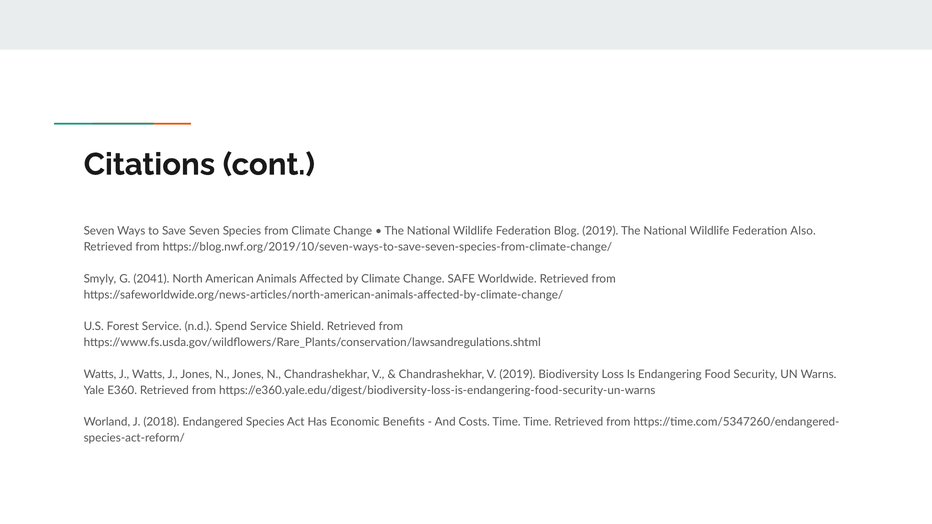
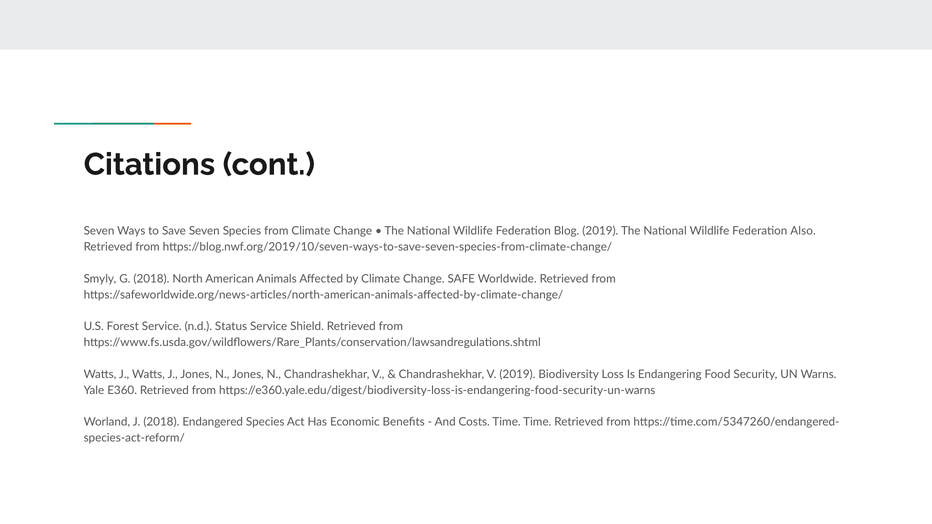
G 2041: 2041 -> 2018 (151, 279)
Spend: Spend -> Status (231, 327)
